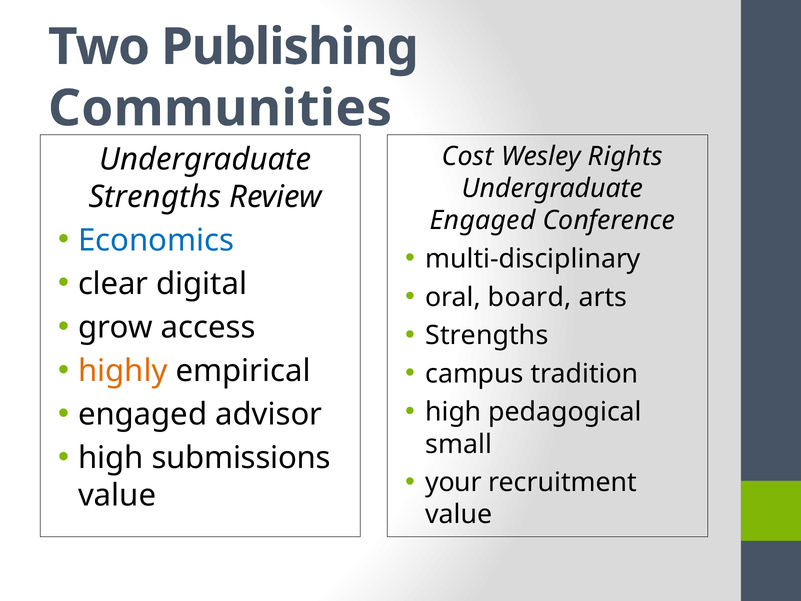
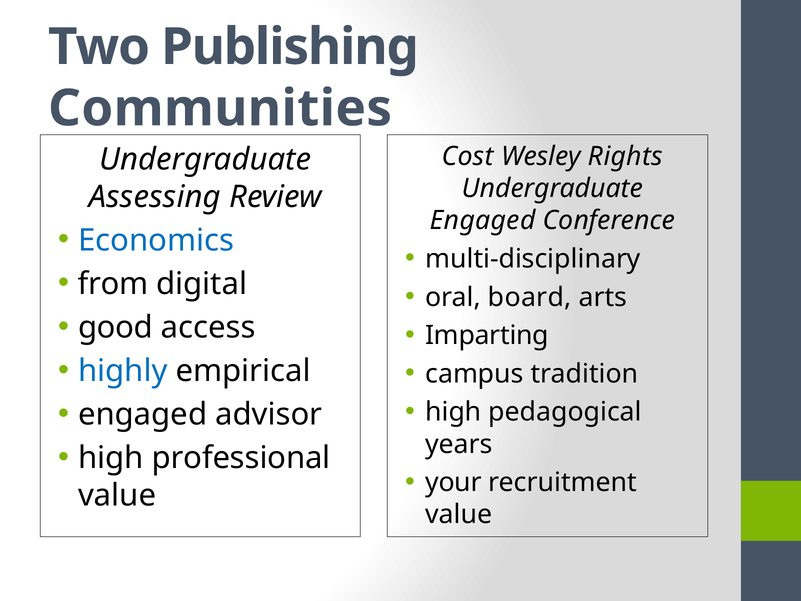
Strengths: Strengths -> Assessing (155, 197)
clear: clear -> from (113, 284)
grow: grow -> good (116, 327)
Strengths: Strengths -> Imparting (487, 335)
highly colour: orange -> blue (123, 371)
small: small -> years (459, 444)
submissions: submissions -> professional (241, 458)
